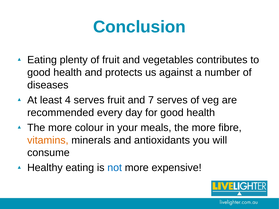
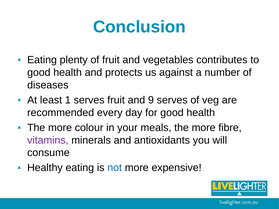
4: 4 -> 1 (68, 100)
7: 7 -> 9 (151, 100)
vitamins colour: orange -> purple (48, 140)
